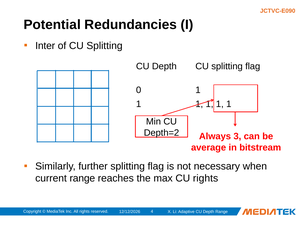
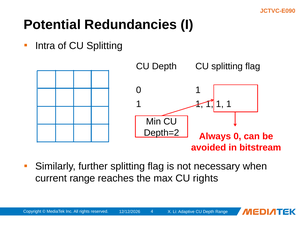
Inter: Inter -> Intra (45, 46)
Always 3: 3 -> 0 (237, 136)
average: average -> avoided (209, 148)
